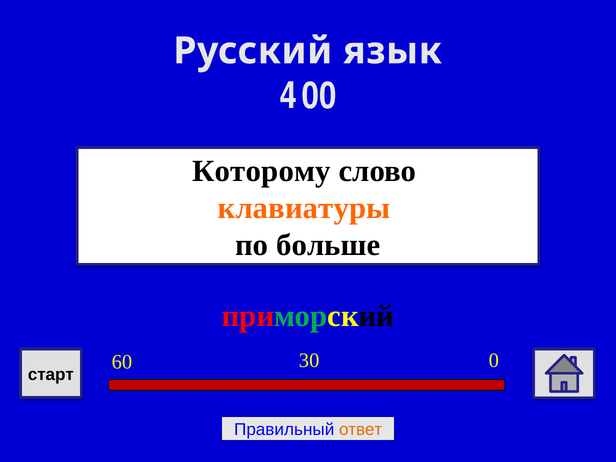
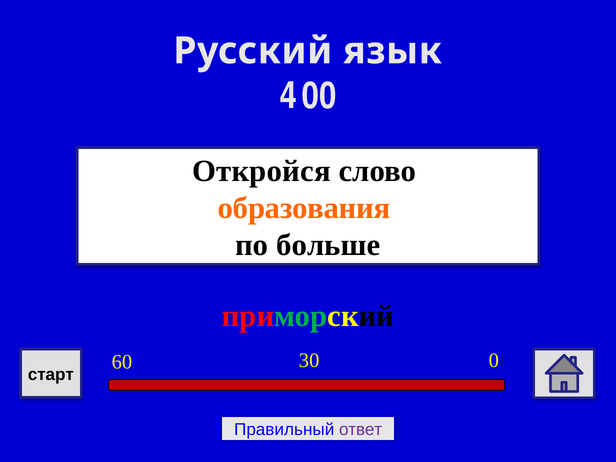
Которому: Которому -> Откройся (261, 171)
клавиатуры: клавиатуры -> образования (304, 208)
ответ colour: orange -> purple (361, 430)
